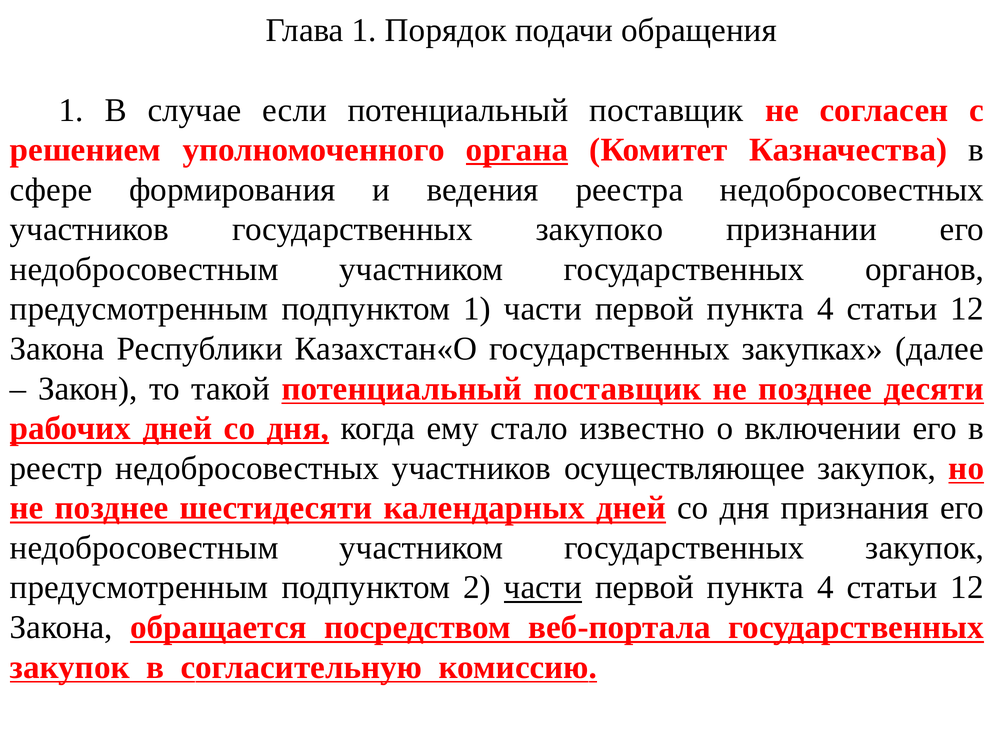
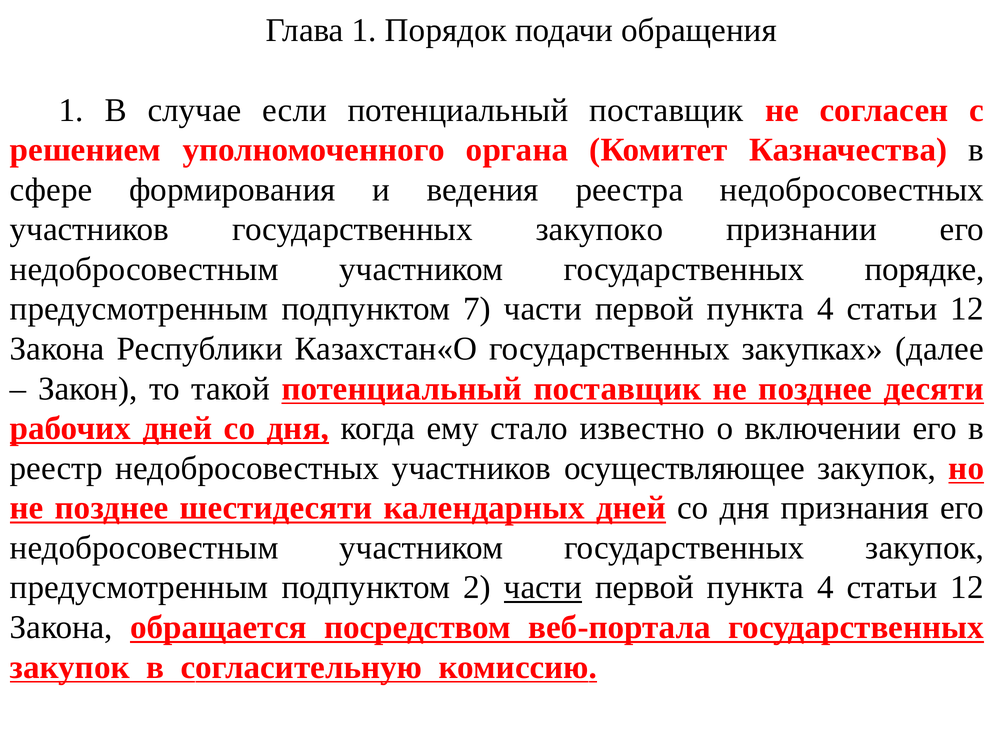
органа underline: present -> none (517, 150)
органов: органов -> порядке (925, 269)
подпунктом 1: 1 -> 7 (477, 309)
